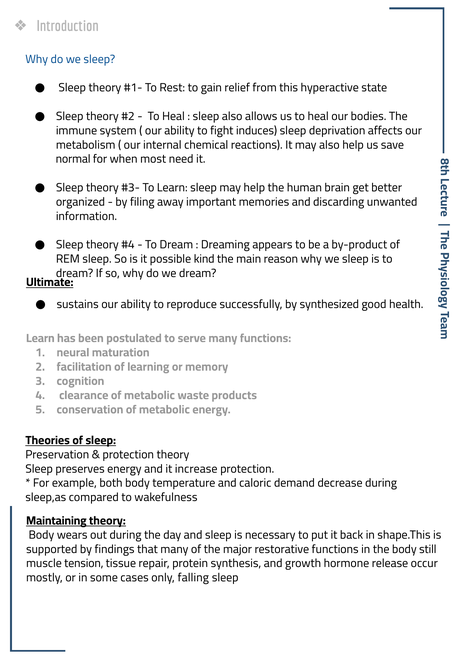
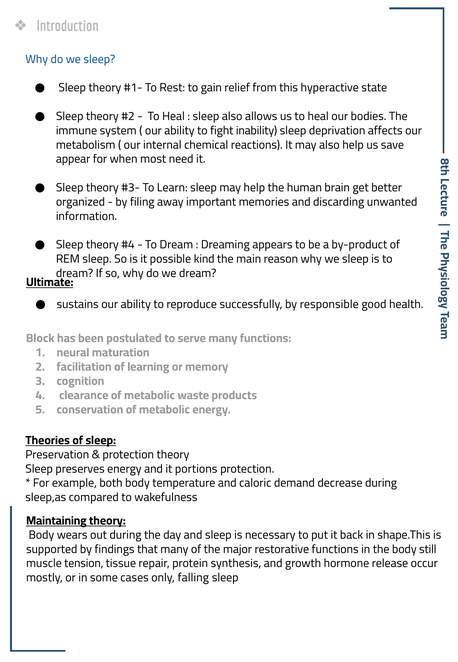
induces: induces -> inability (257, 130)
normal: normal -> appear (73, 159)
synthesized: synthesized -> responsible (329, 304)
Learn: Learn -> Block (40, 338)
increase: increase -> portions (196, 468)
